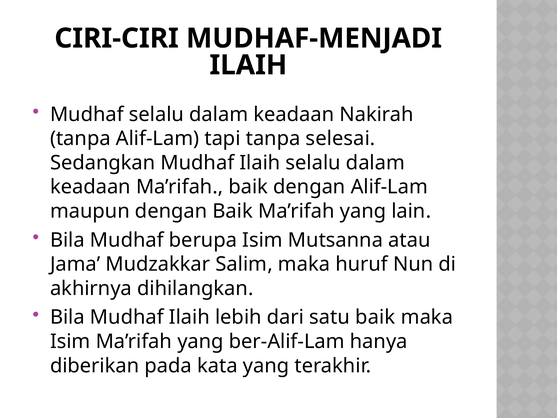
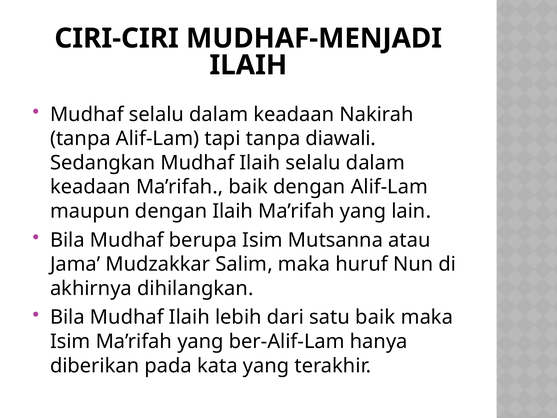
selesai: selesai -> diawali (341, 138)
dengan Baik: Baik -> Ilaih (233, 211)
